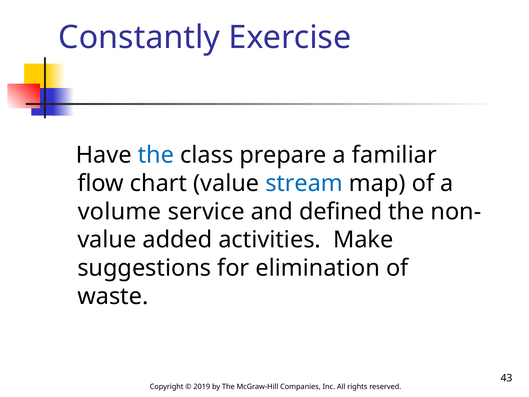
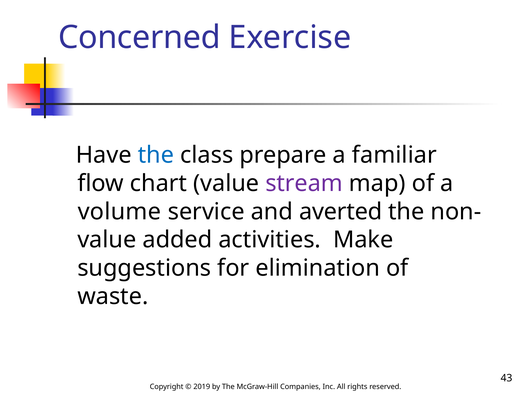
Constantly: Constantly -> Concerned (139, 37)
stream colour: blue -> purple (304, 183)
defined: defined -> averted (341, 212)
